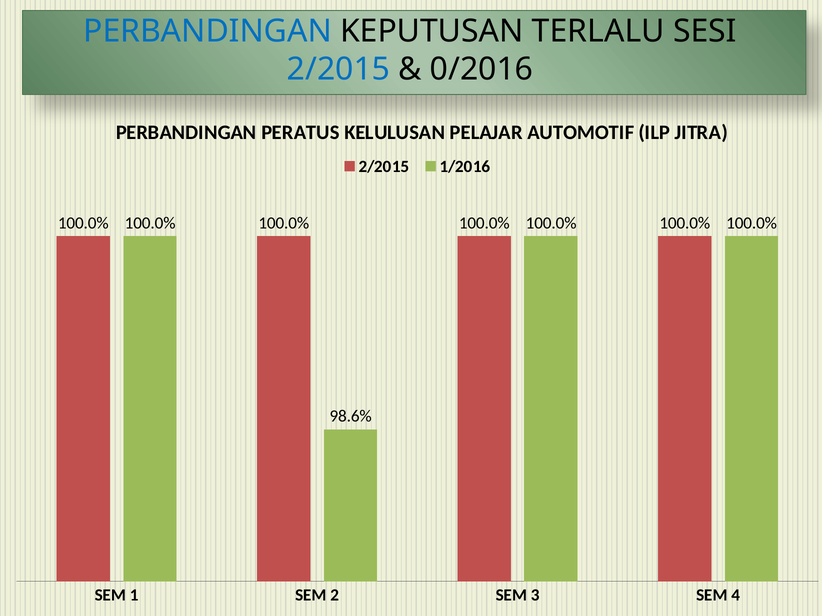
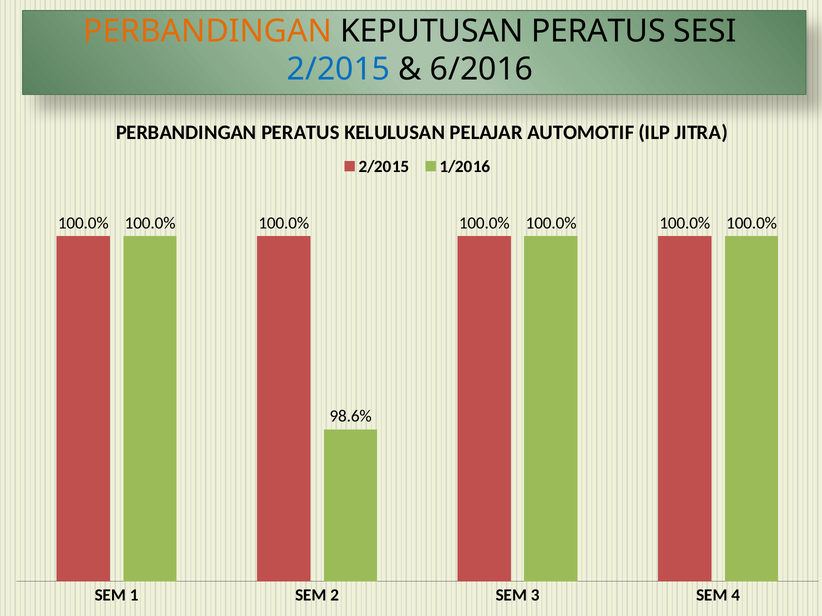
PERBANDINGAN colour: blue -> orange (208, 31)
KEPUTUSAN TERLALU: TERLALU -> PERATUS (598, 31)
0/2016: 0/2016 -> 6/2016 (482, 69)
